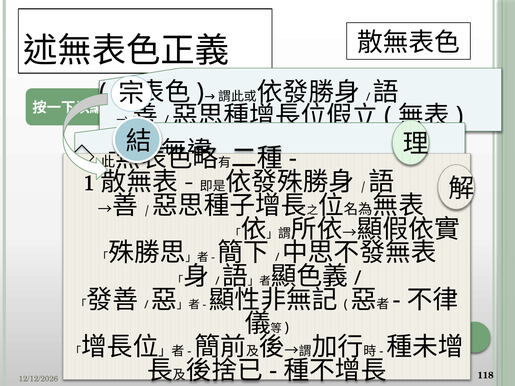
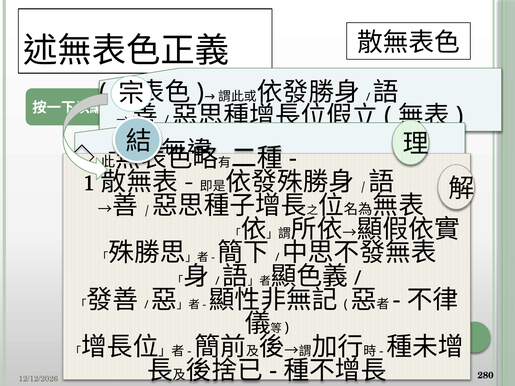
118: 118 -> 280 (486, 376)
